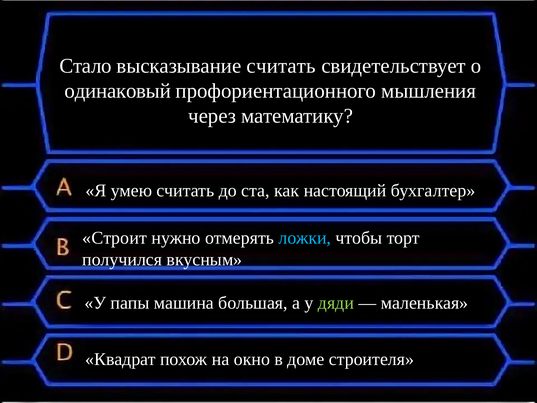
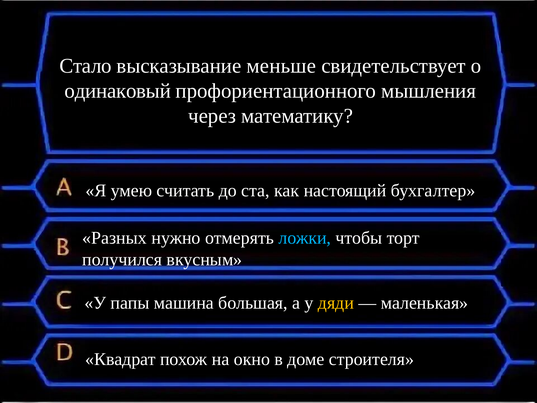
высказывание считать: считать -> меньше (281, 66)
Строит: Строит -> Разных (115, 238)
дяди colour: light green -> yellow (336, 303)
